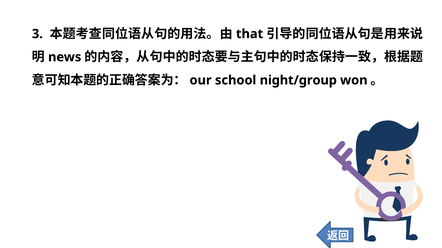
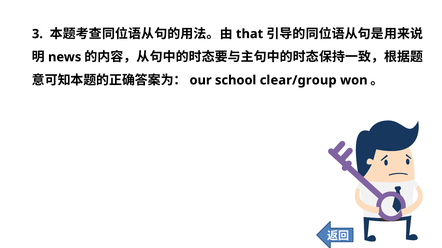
night/group: night/group -> clear/group (298, 80)
